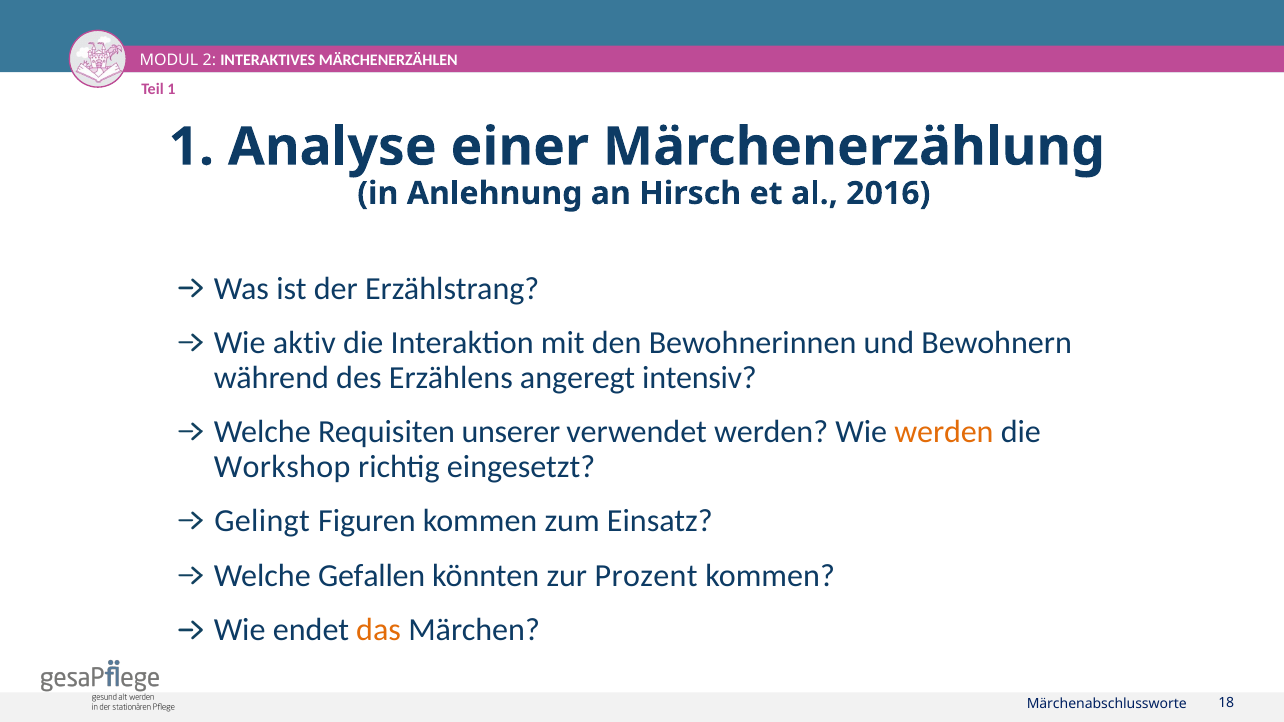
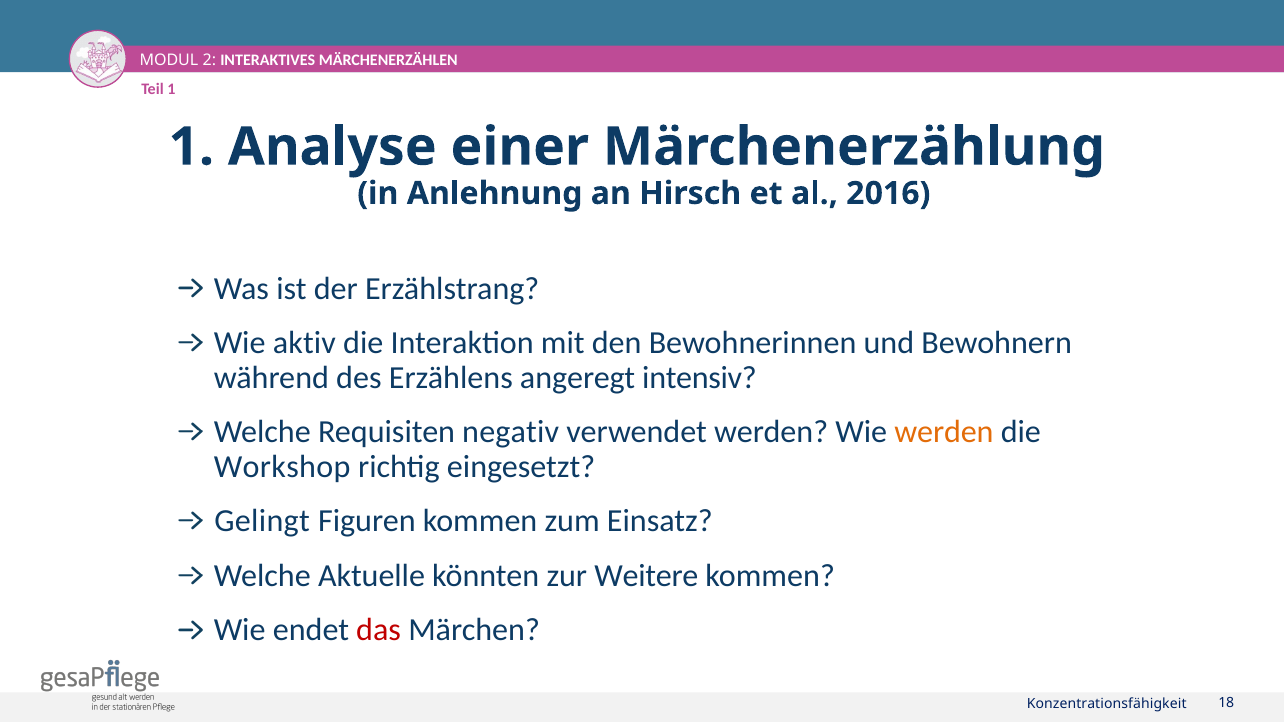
unserer: unserer -> negativ (511, 432)
Gefallen: Gefallen -> Aktuelle (372, 576)
Prozent: Prozent -> Weitere (646, 576)
das colour: orange -> red (379, 631)
Märchenabschlussworte: Märchenabschlussworte -> Konzentrationsfähigkeit (1107, 704)
